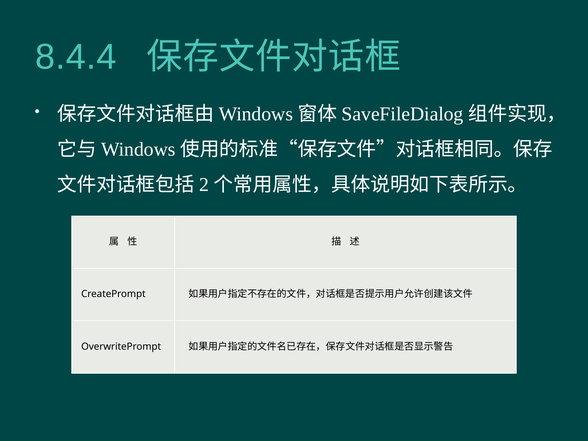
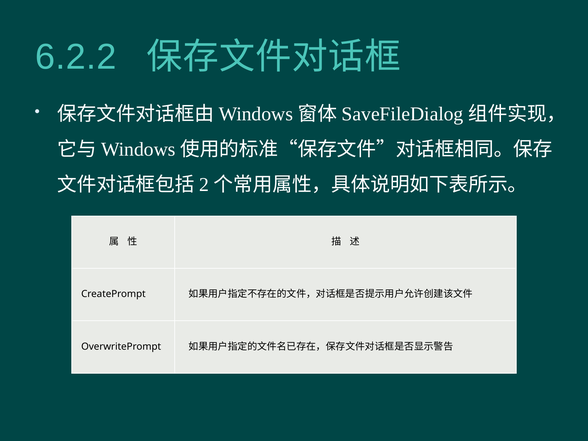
8.4.4: 8.4.4 -> 6.2.2 (76, 57)
